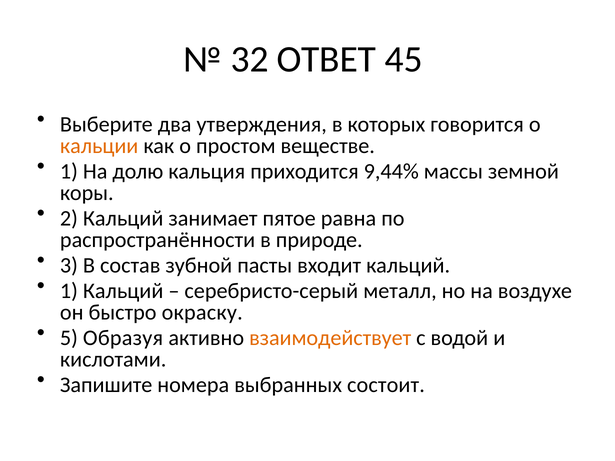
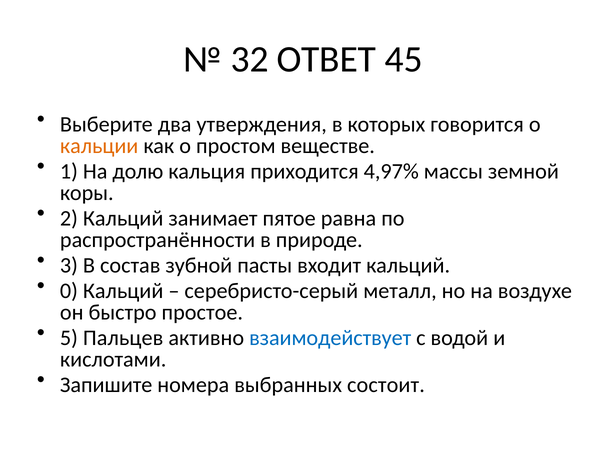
9,44%: 9,44% -> 4,97% (391, 172)
1: 1 -> 0 (69, 291)
окраску: окраску -> простое (202, 313)
Образуя: Образуя -> Пальцев (123, 338)
взаимодействует colour: orange -> blue (330, 338)
